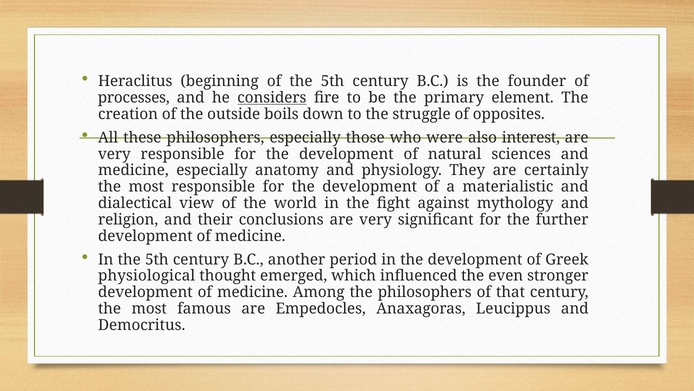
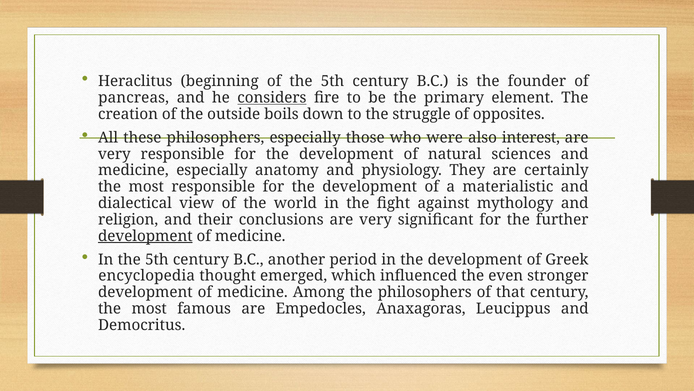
processes: processes -> pancreas (134, 98)
development underline: none -> present (145, 236)
physiological: physiological -> encyclopedia (147, 276)
